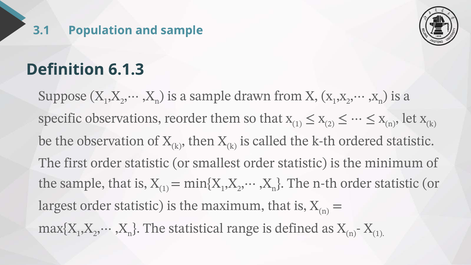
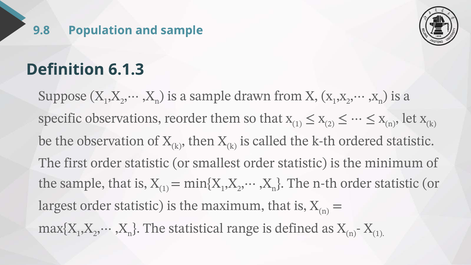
3.1: 3.1 -> 9.8 (41, 30)
